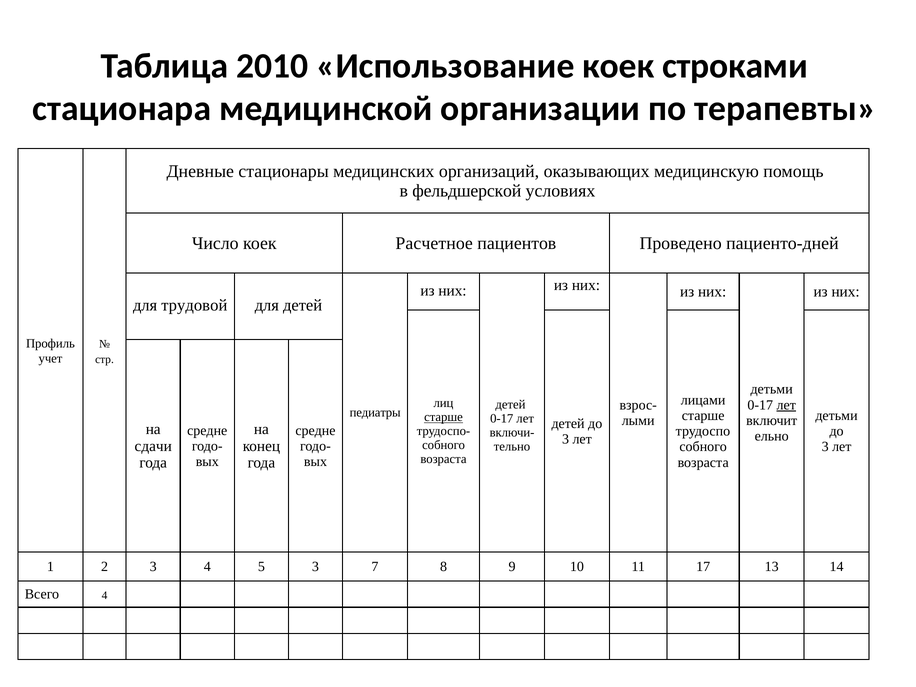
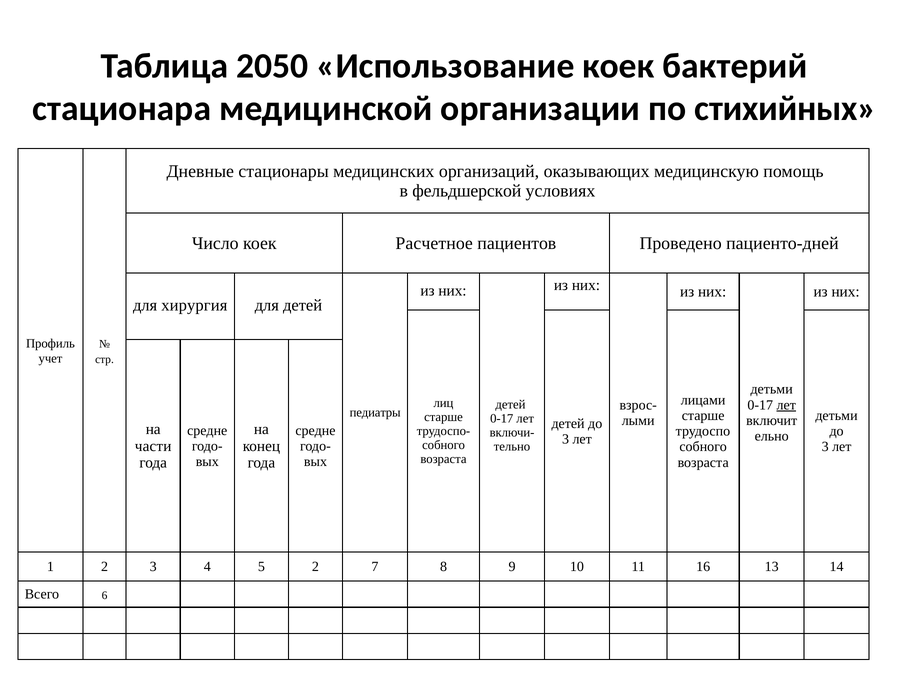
2010: 2010 -> 2050 (272, 66)
строками: строками -> бактерий (735, 66)
терапевты: терапевты -> стихийных (786, 109)
трудовой: трудовой -> хирургия (194, 305)
старше underline: present -> none (444, 417)
сдачи: сдачи -> части (153, 446)
5 3: 3 -> 2 (315, 567)
17: 17 -> 16 (703, 567)
Всего 4: 4 -> 6 (105, 596)
